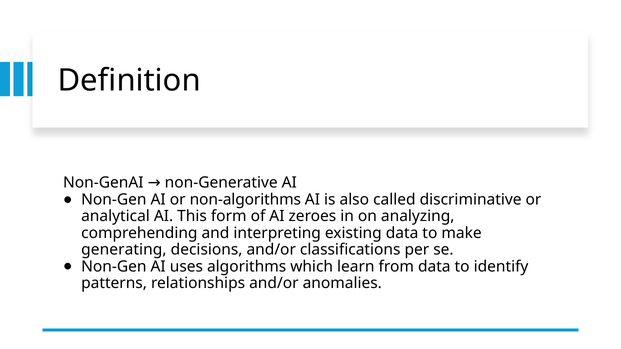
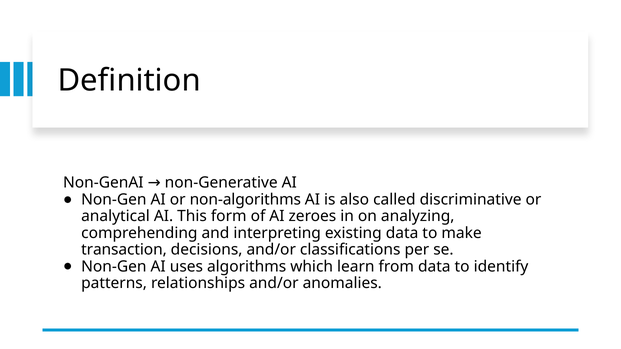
generating: generating -> transaction (124, 250)
